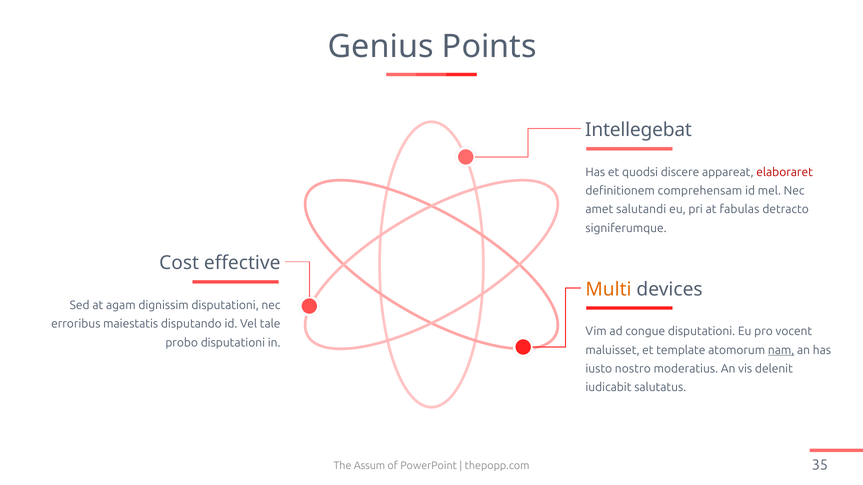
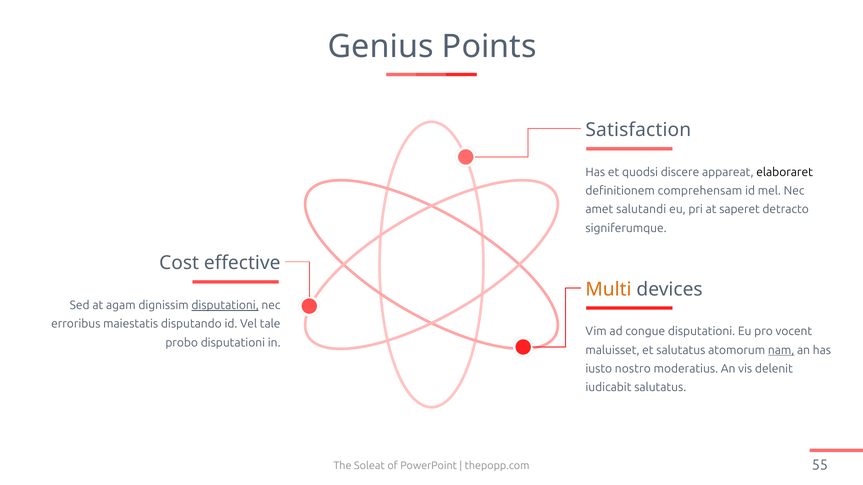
Intellegebat: Intellegebat -> Satisfaction (638, 130)
elaboraret colour: red -> black (785, 172)
fabulas: fabulas -> saperet (740, 210)
disputationi underline: none -> present (225, 306)
et template: template -> salutatus (681, 350)
Assum: Assum -> Soleat (369, 466)
35: 35 -> 55 (820, 466)
